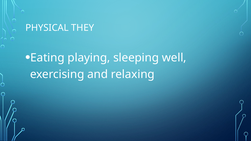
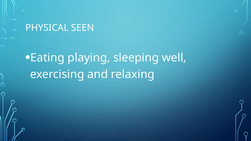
THEY: THEY -> SEEN (83, 28)
